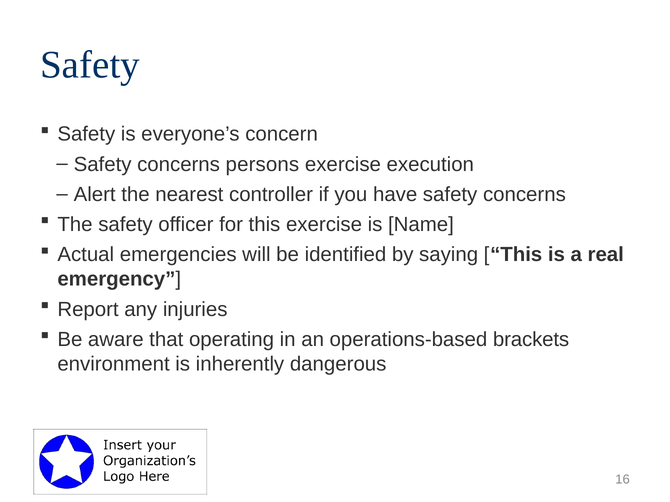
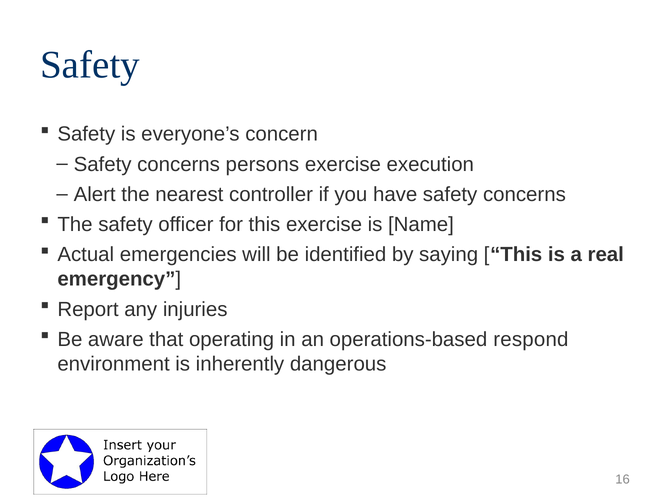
brackets: brackets -> respond (531, 340)
